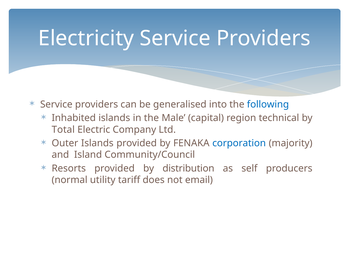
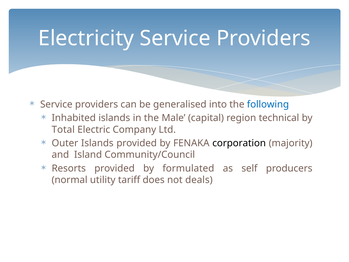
corporation colour: blue -> black (239, 143)
distribution: distribution -> formulated (188, 168)
email: email -> deals (199, 180)
